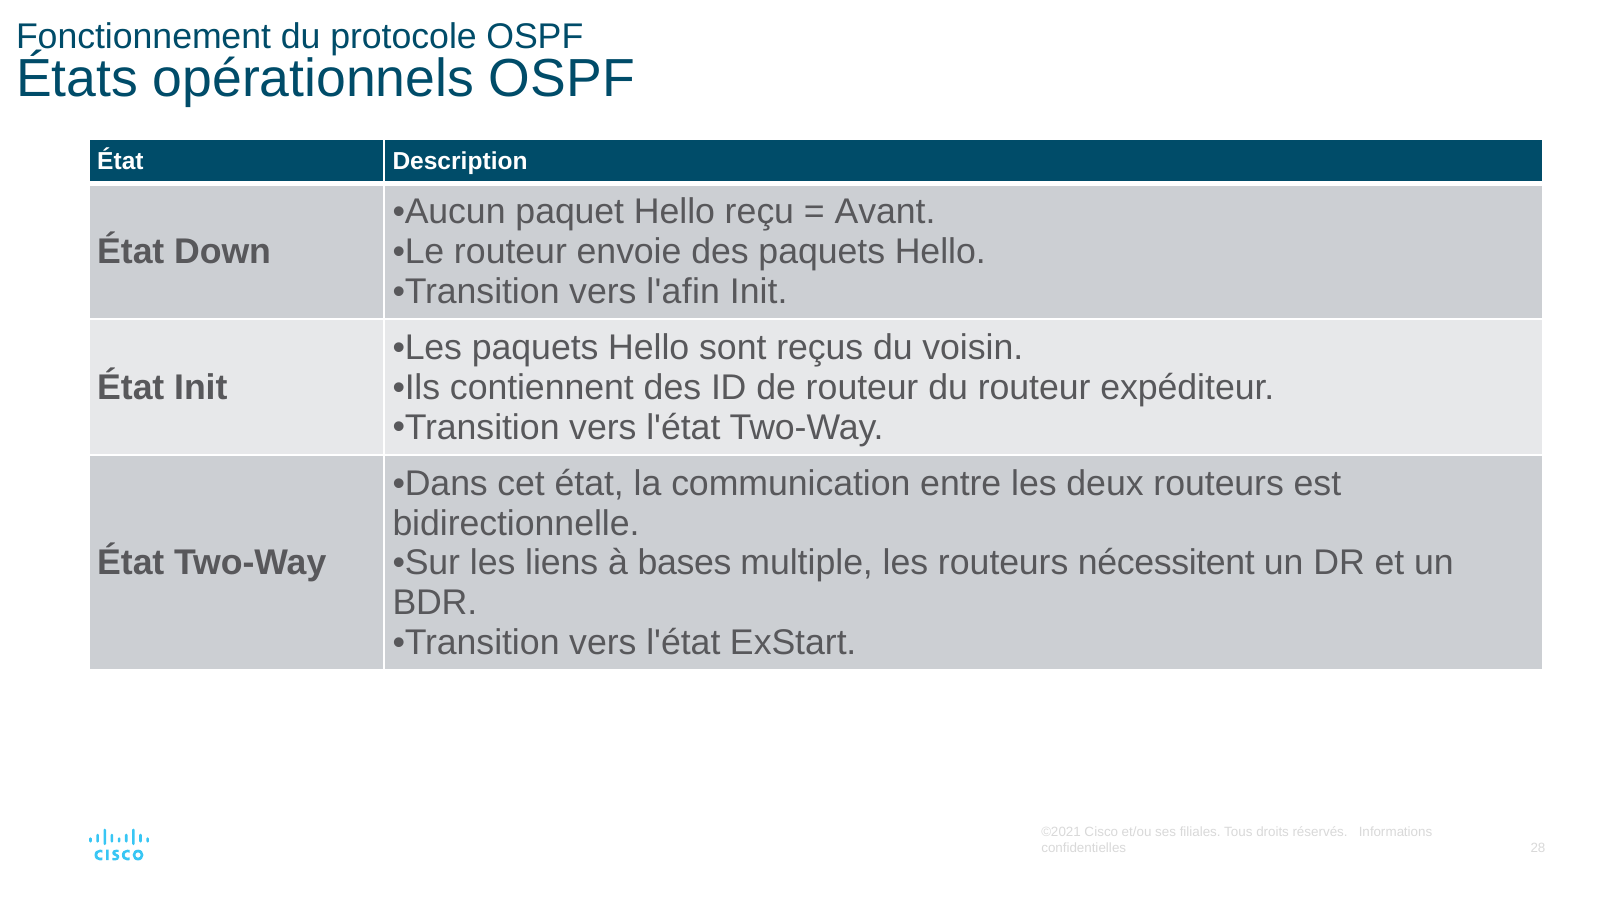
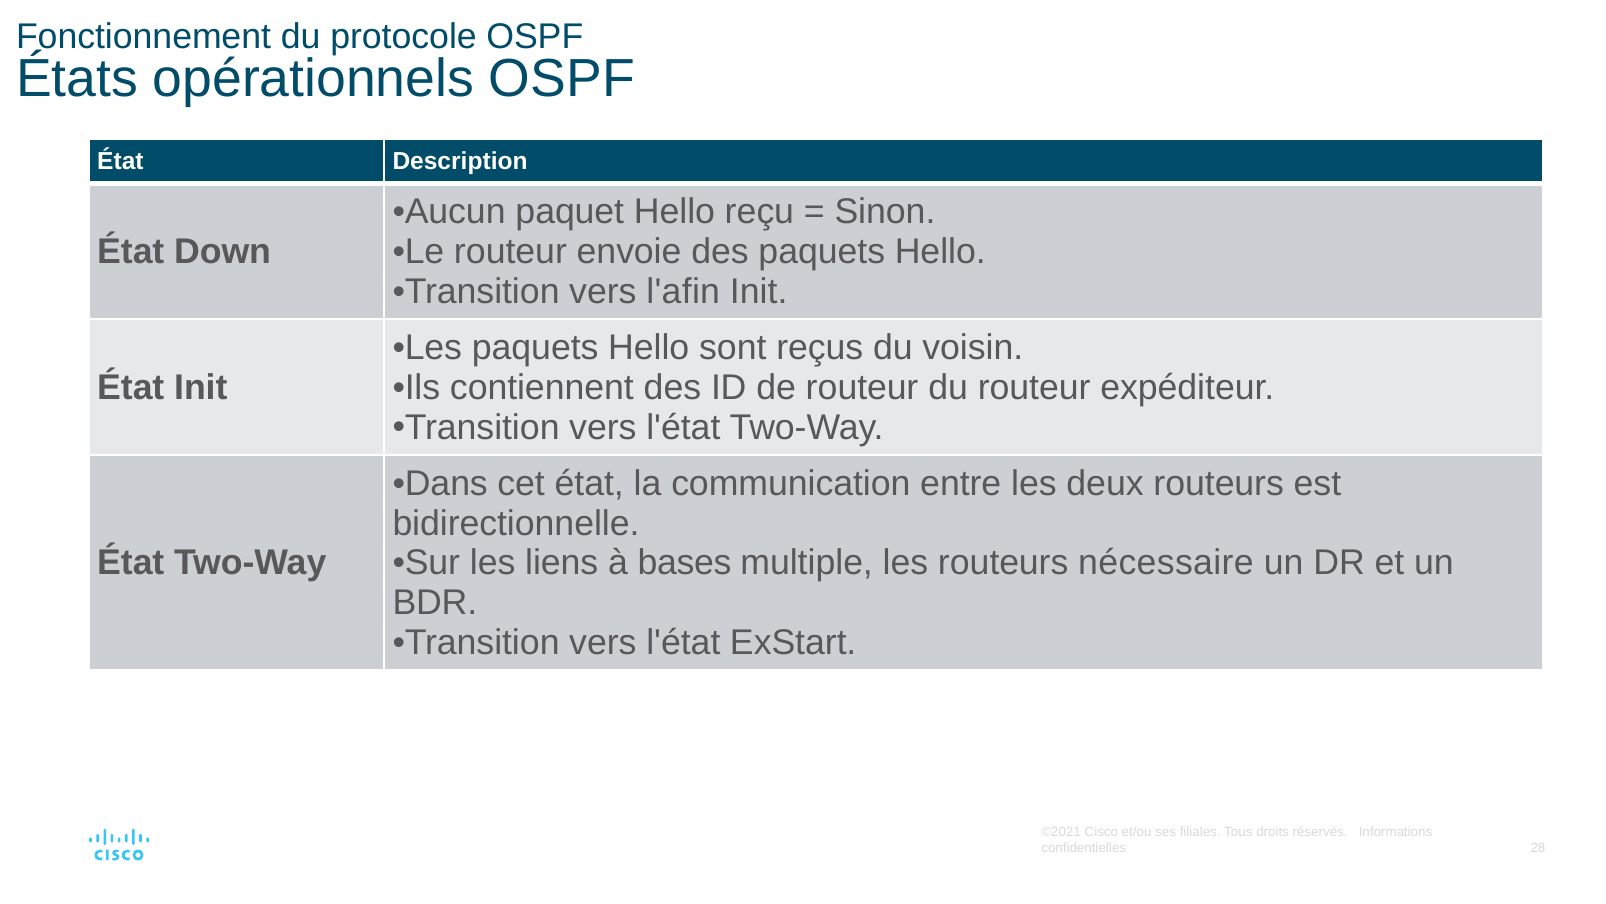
Avant: Avant -> Sinon (885, 212)
nécessitent: nécessitent -> nécessaire (1166, 563)
